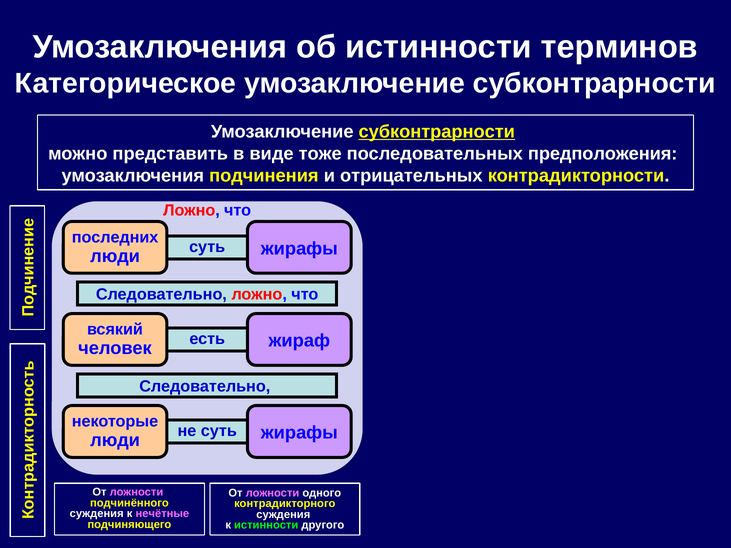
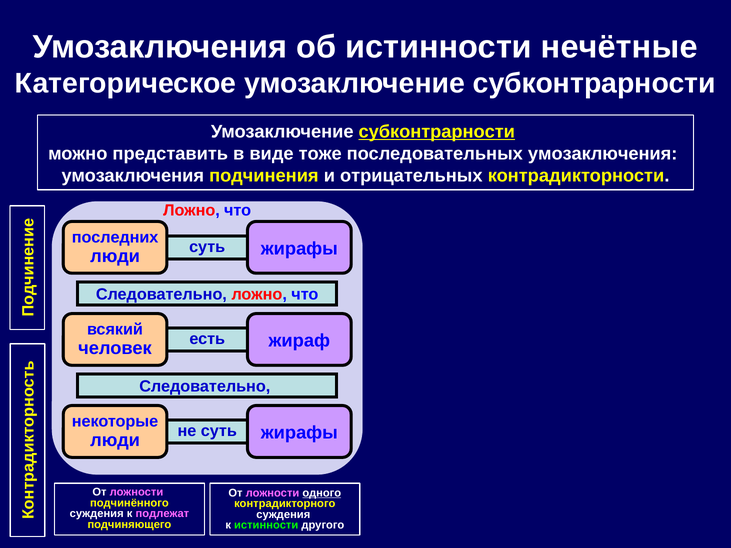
терминов: терминов -> нечётные (619, 47)
последовательных предположения: предположения -> умозаключения (603, 154)
одного underline: none -> present (322, 493)
нечётные: нечётные -> подлежат (162, 514)
